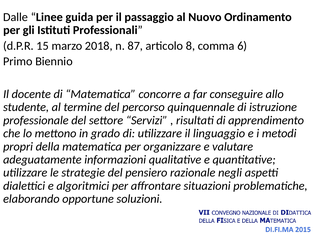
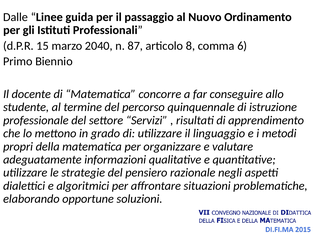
2018: 2018 -> 2040 (99, 46)
